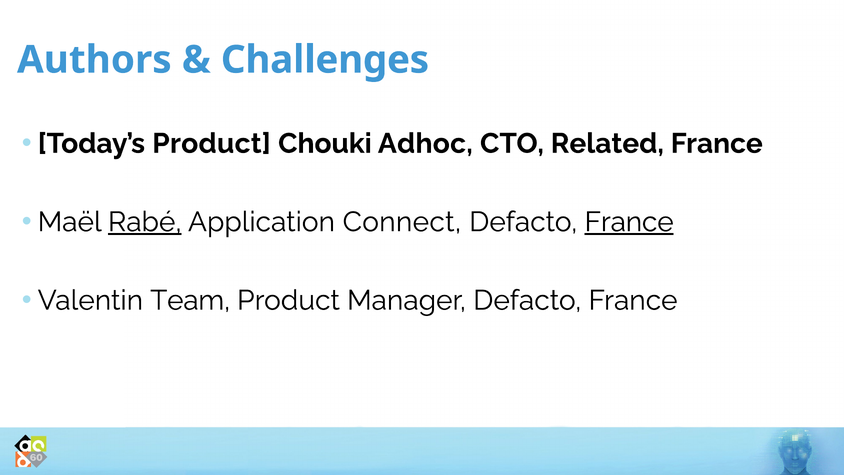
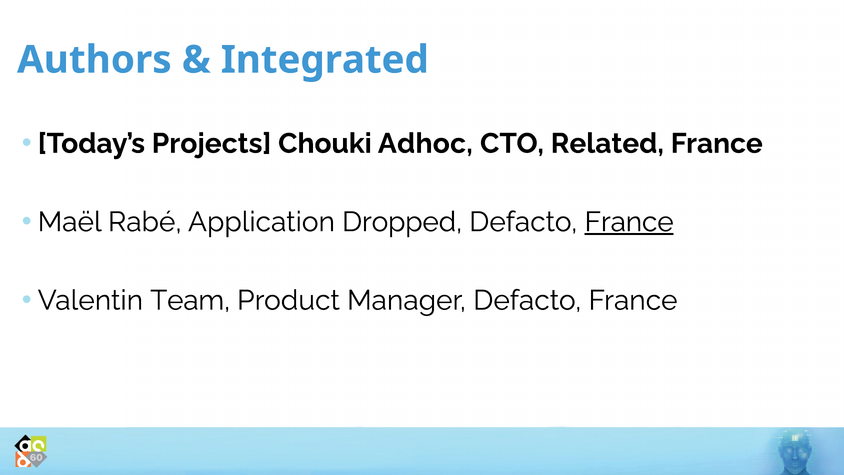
Challenges: Challenges -> Integrated (325, 60)
Product: Product -> Projects (212, 143)
Rabé underline: present -> none (145, 222)
Connect: Connect -> Dropped (402, 222)
